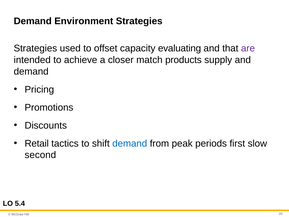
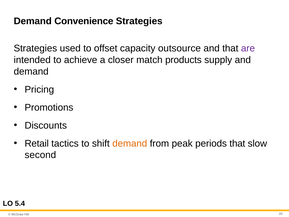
Environment: Environment -> Convenience (84, 21)
evaluating: evaluating -> outsource (179, 48)
demand colour: blue -> orange (130, 143)
periods first: first -> that (237, 143)
